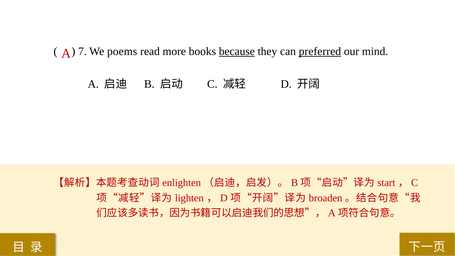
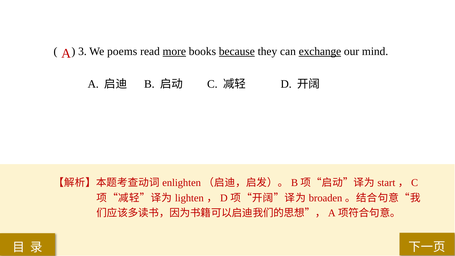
7: 7 -> 3 (82, 51)
more underline: none -> present (174, 51)
preferred: preferred -> exchange (320, 51)
